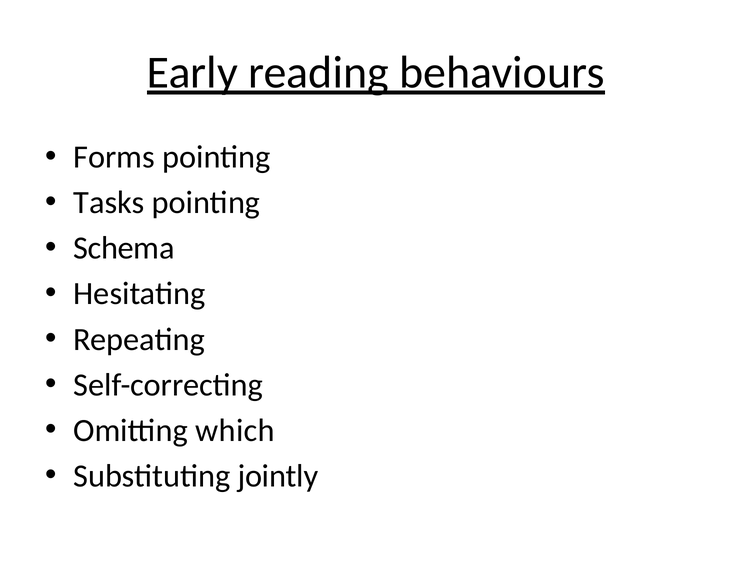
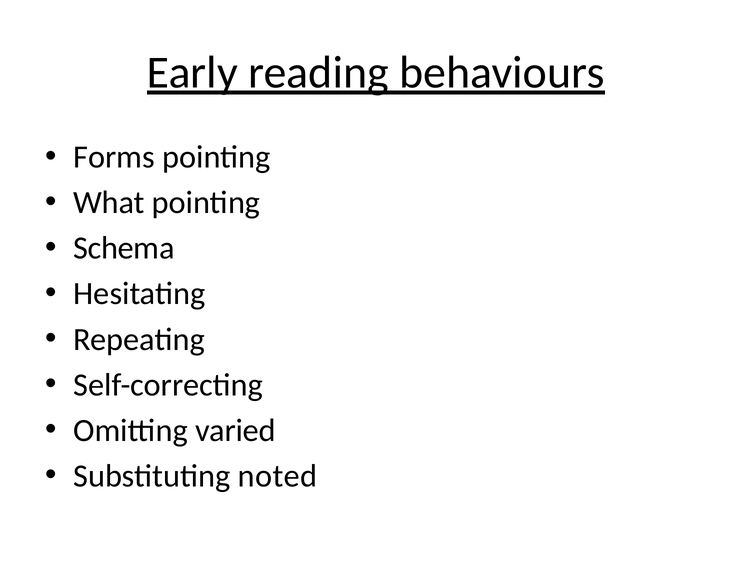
Tasks: Tasks -> What (109, 203)
which: which -> varied (235, 430)
jointly: jointly -> noted (278, 476)
